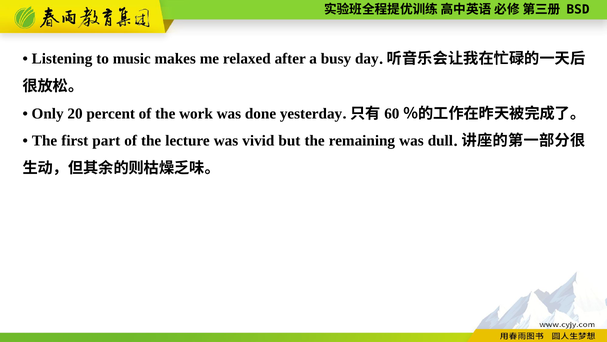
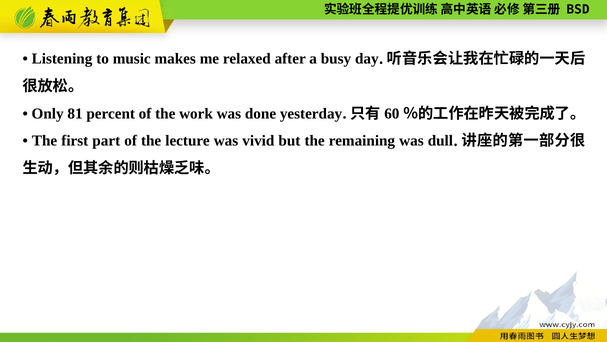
20: 20 -> 81 (75, 113)
